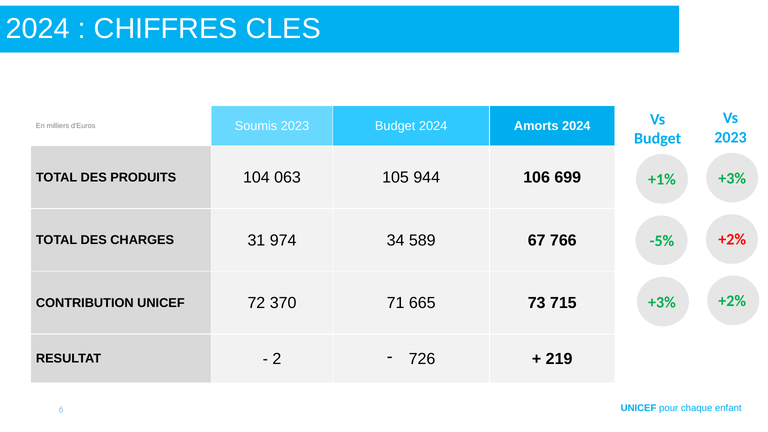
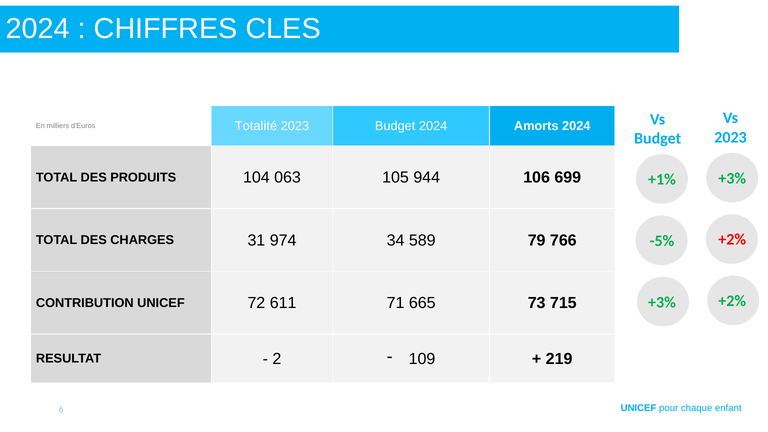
Soumis: Soumis -> Totalité (256, 126)
67: 67 -> 79 (537, 240)
370: 370 -> 611 (283, 303)
726: 726 -> 109 (422, 359)
